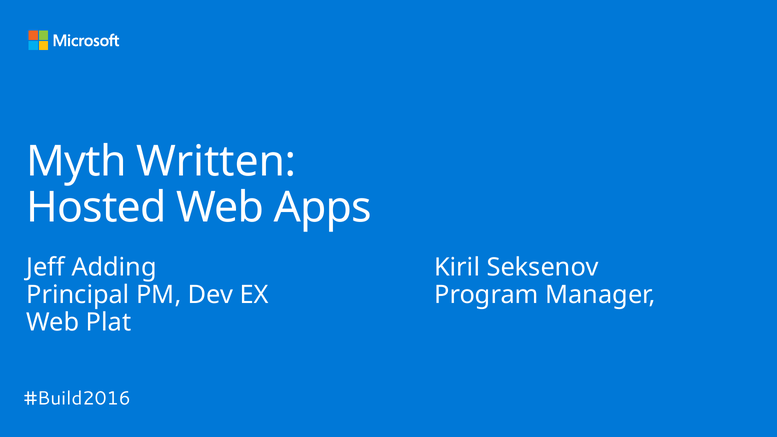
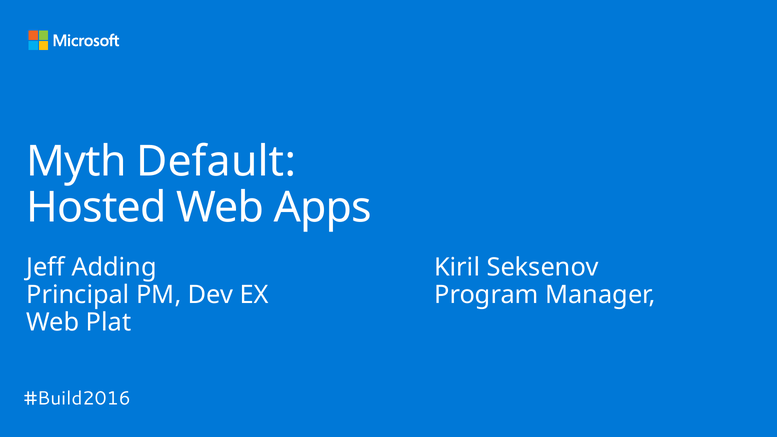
Written: Written -> Default (216, 161)
